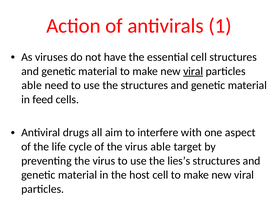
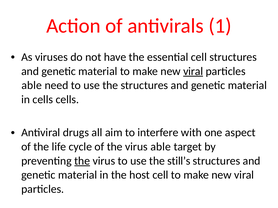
in feed: feed -> cells (43, 100)
the underline: none -> present (82, 161)
lies’s: lies’s -> still’s (179, 161)
